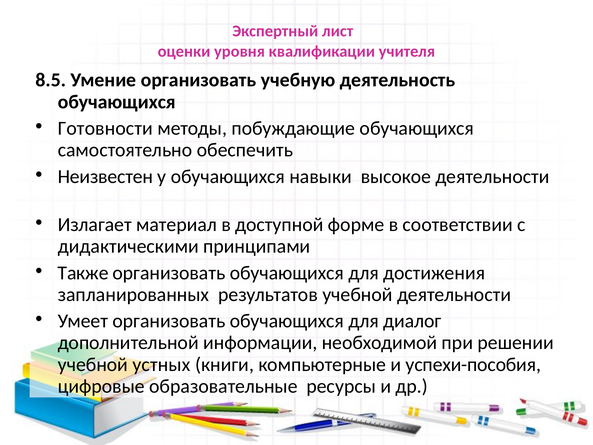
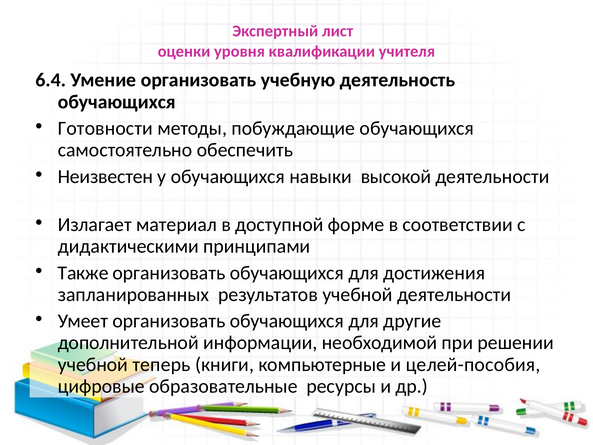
8.5: 8.5 -> 6.4 (51, 80)
высокое: высокое -> высокой (396, 176)
диалог: диалог -> другие (412, 321)
устных: устных -> теперь (161, 364)
успехи-пособия: успехи-пособия -> целей-пособия (473, 364)
